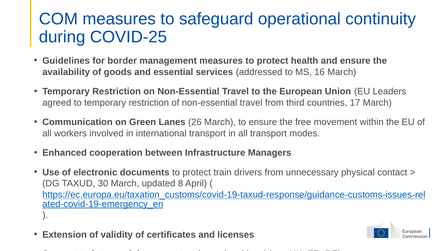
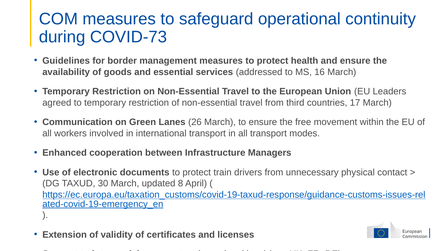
COVID-25: COVID-25 -> COVID-73 (128, 37)
